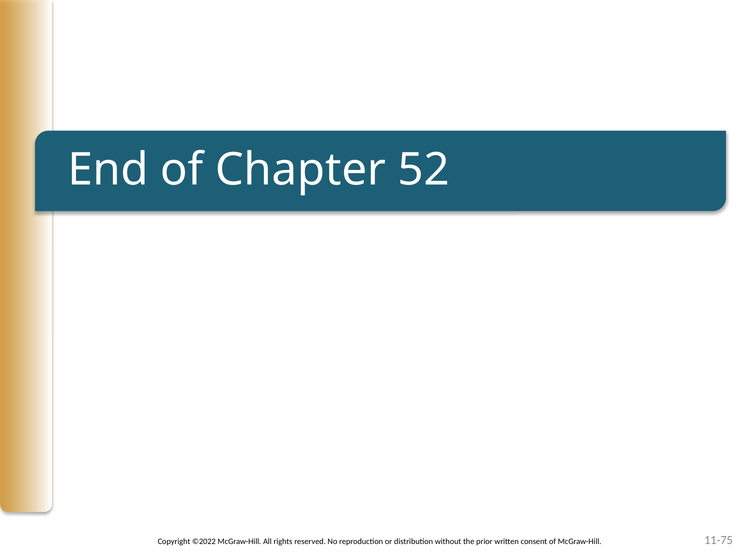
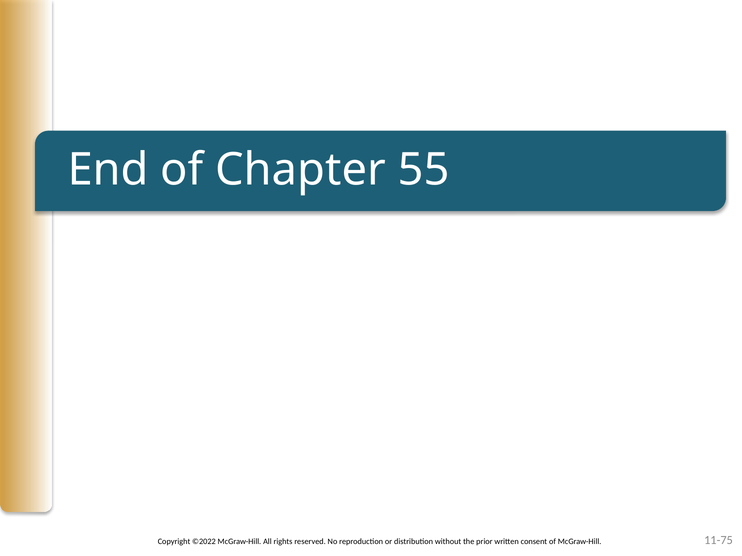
52: 52 -> 55 (424, 170)
